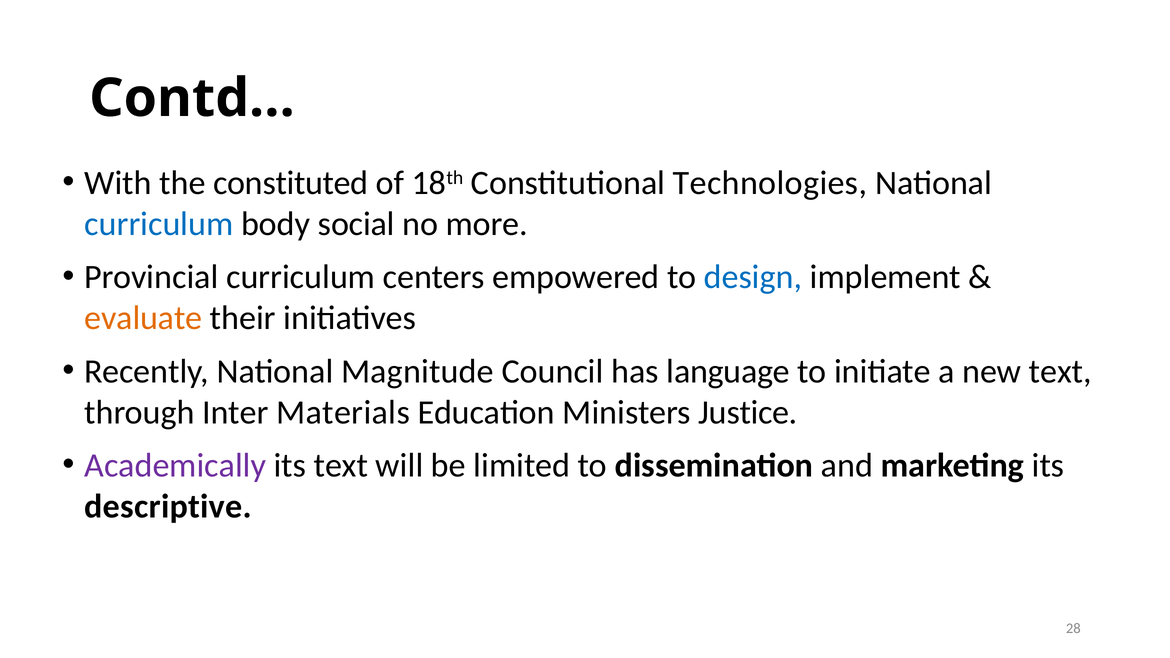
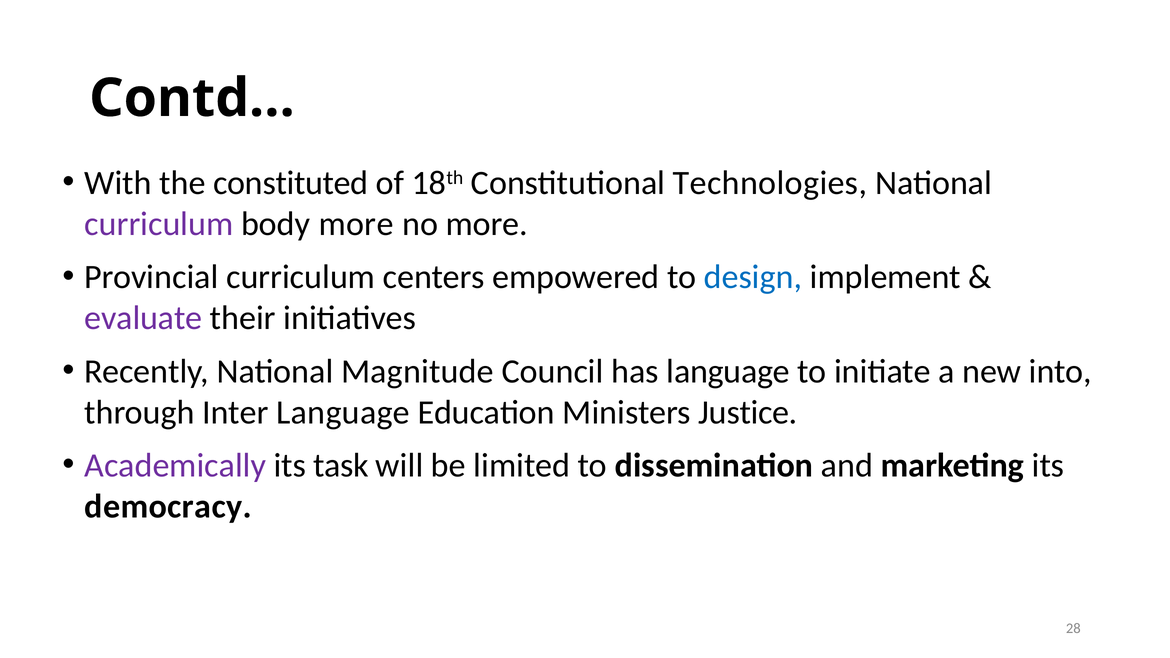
curriculum colour: blue -> purple (159, 224)
body social: social -> more (356, 224)
evaluate colour: orange -> purple (143, 318)
new text: text -> into (1060, 371)
Inter Materials: Materials -> Language (343, 412)
its text: text -> task (341, 466)
descriptive: descriptive -> democracy (168, 506)
